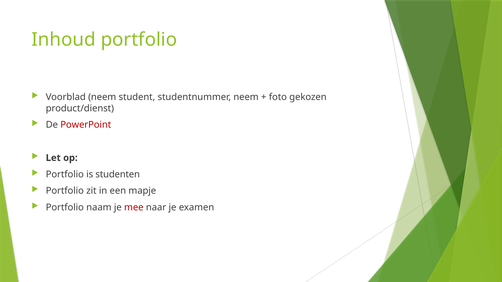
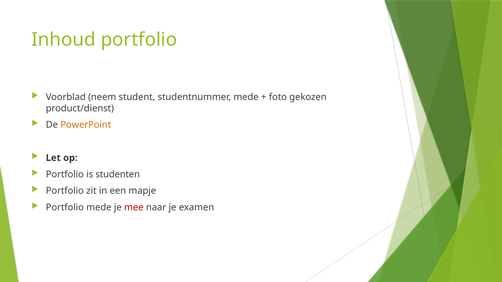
studentnummer neem: neem -> mede (246, 97)
PowerPoint colour: red -> orange (86, 125)
Portfolio naam: naam -> mede (99, 208)
